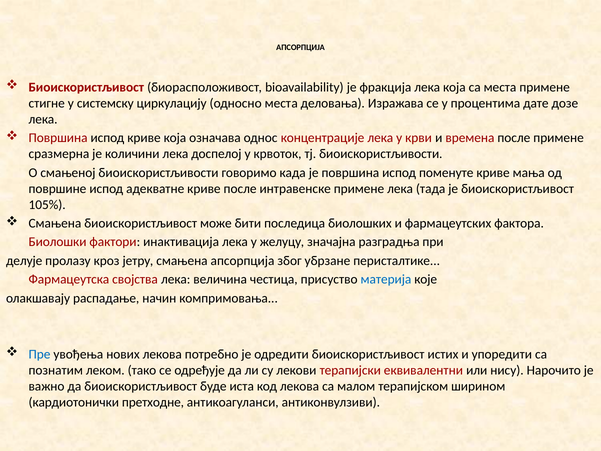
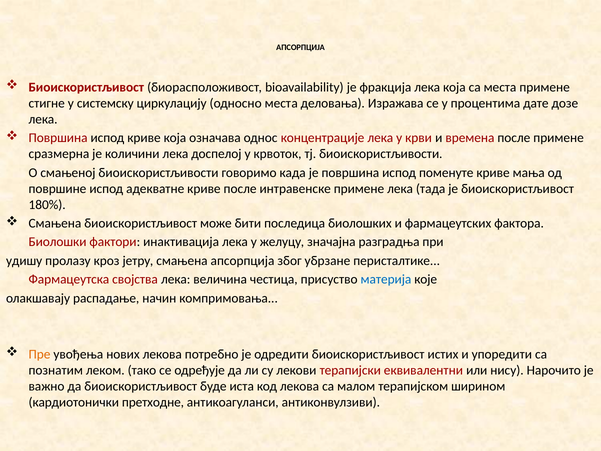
105%: 105% -> 180% (47, 205)
делује: делује -> удишу (24, 261)
Пре colour: blue -> orange (39, 354)
